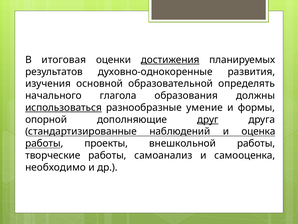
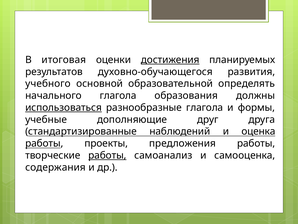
духовно-однокоренные: духовно-однокоренные -> духовно-обучающегося (155, 72)
изучения: изучения -> учебного (48, 84)
разнообразные умение: умение -> глагола (205, 107)
опорной: опорной -> учебные (46, 119)
друг underline: present -> none (208, 119)
внешкольной: внешкольной -> предложения (182, 143)
работы underline: none -> present (107, 155)
необходимо: необходимо -> содержания (56, 167)
